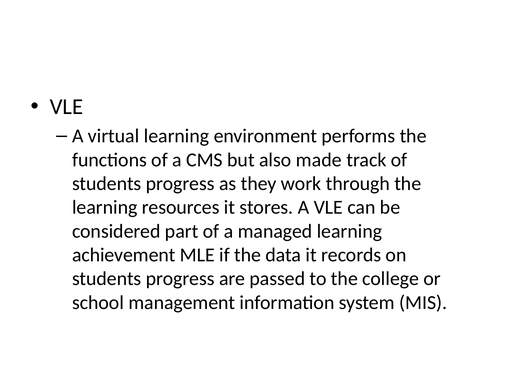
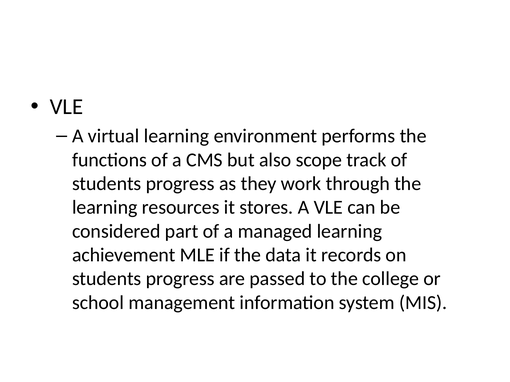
made: made -> scope (319, 160)
